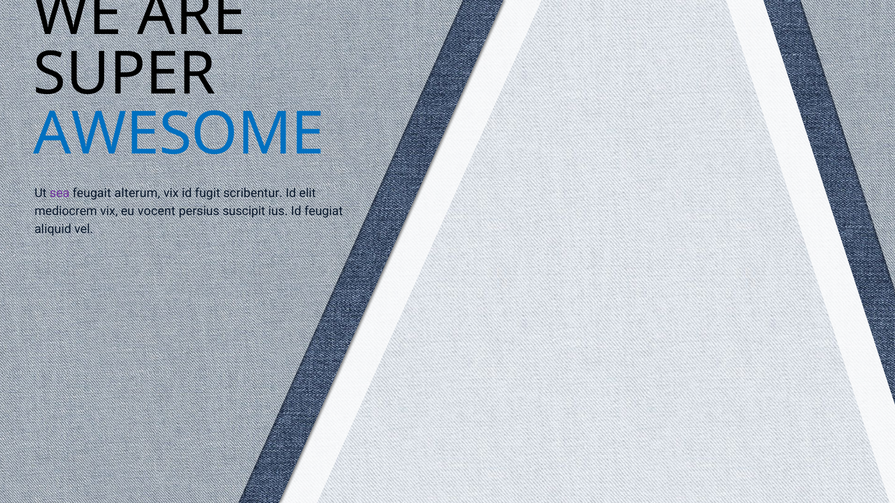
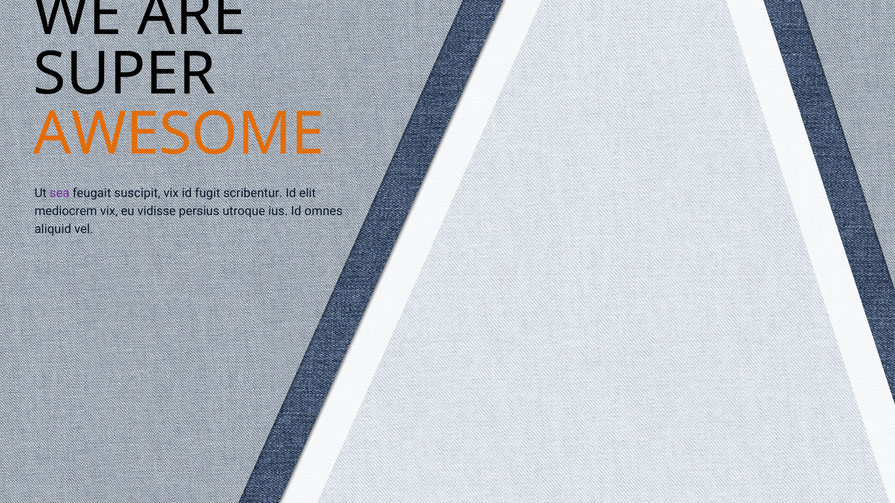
AWESOME colour: blue -> orange (179, 134)
alterum: alterum -> suscipit (137, 193)
vocent: vocent -> vidisse (157, 211)
suscipit: suscipit -> utroque (244, 211)
feugiat: feugiat -> omnes (324, 211)
